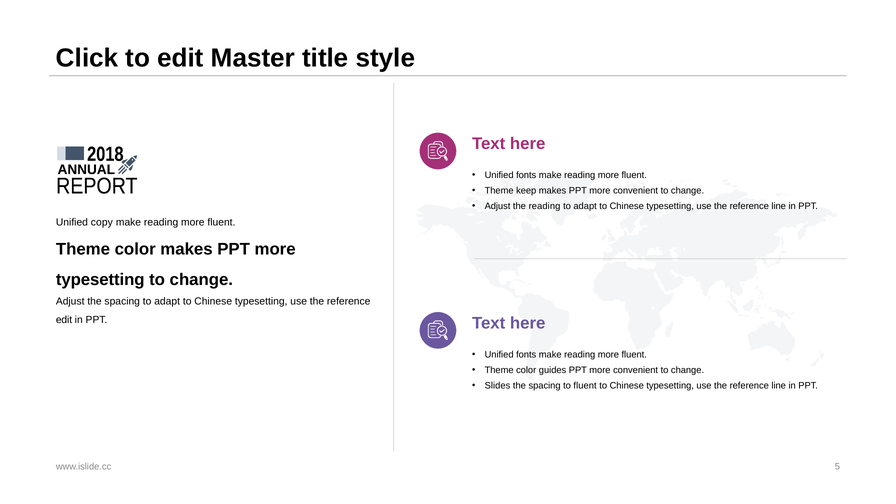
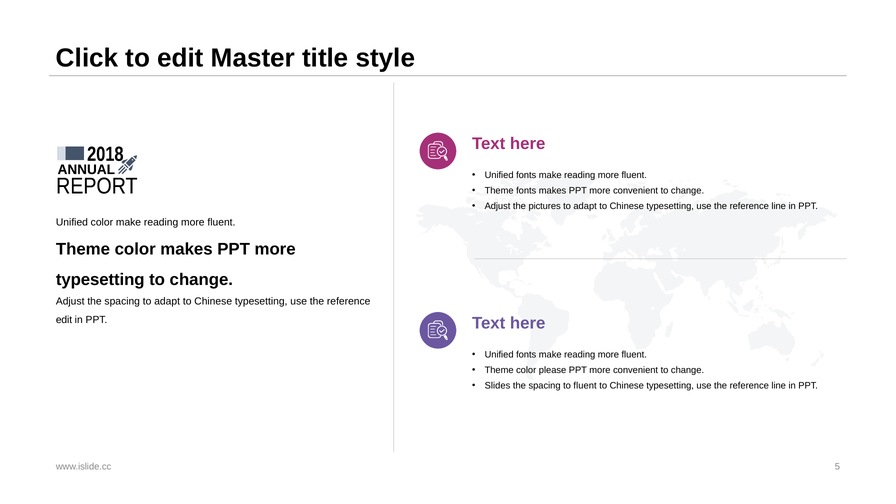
Theme keep: keep -> fonts (526, 191)
the reading: reading -> pictures (545, 206)
Unified copy: copy -> color (102, 223)
guides: guides -> please (553, 370)
